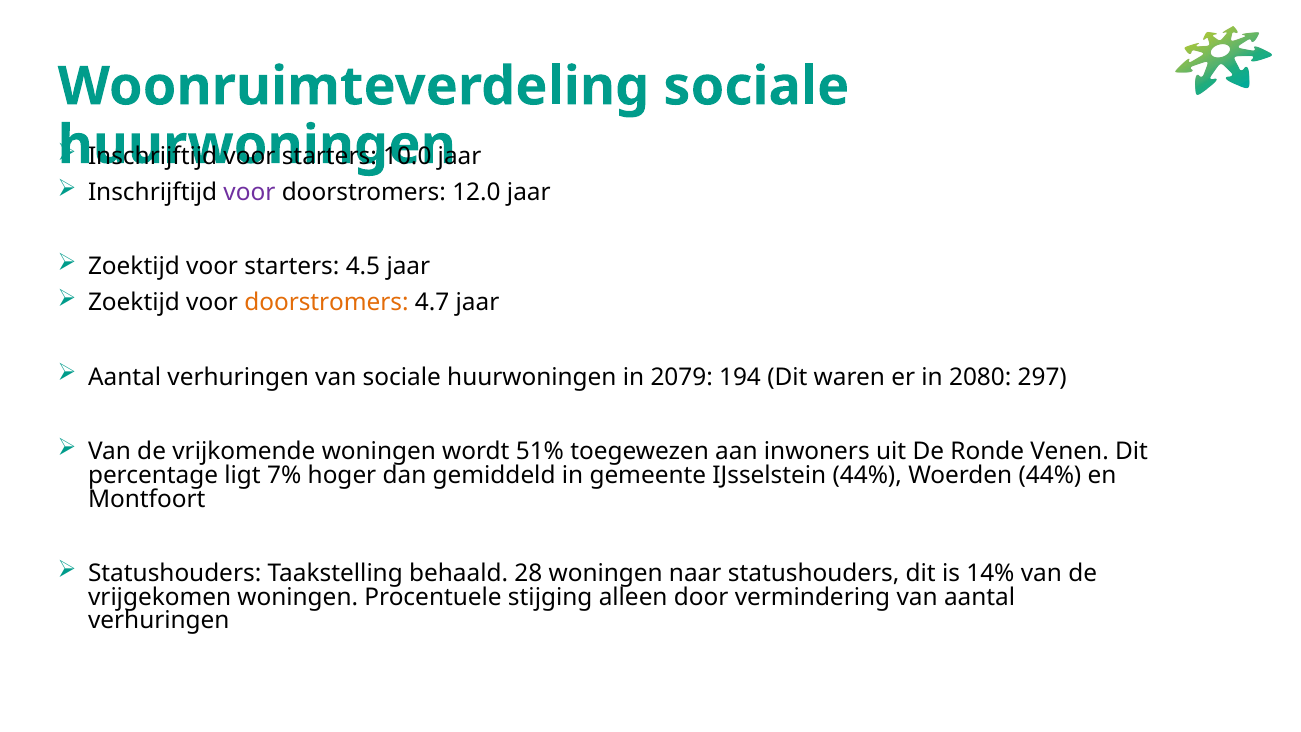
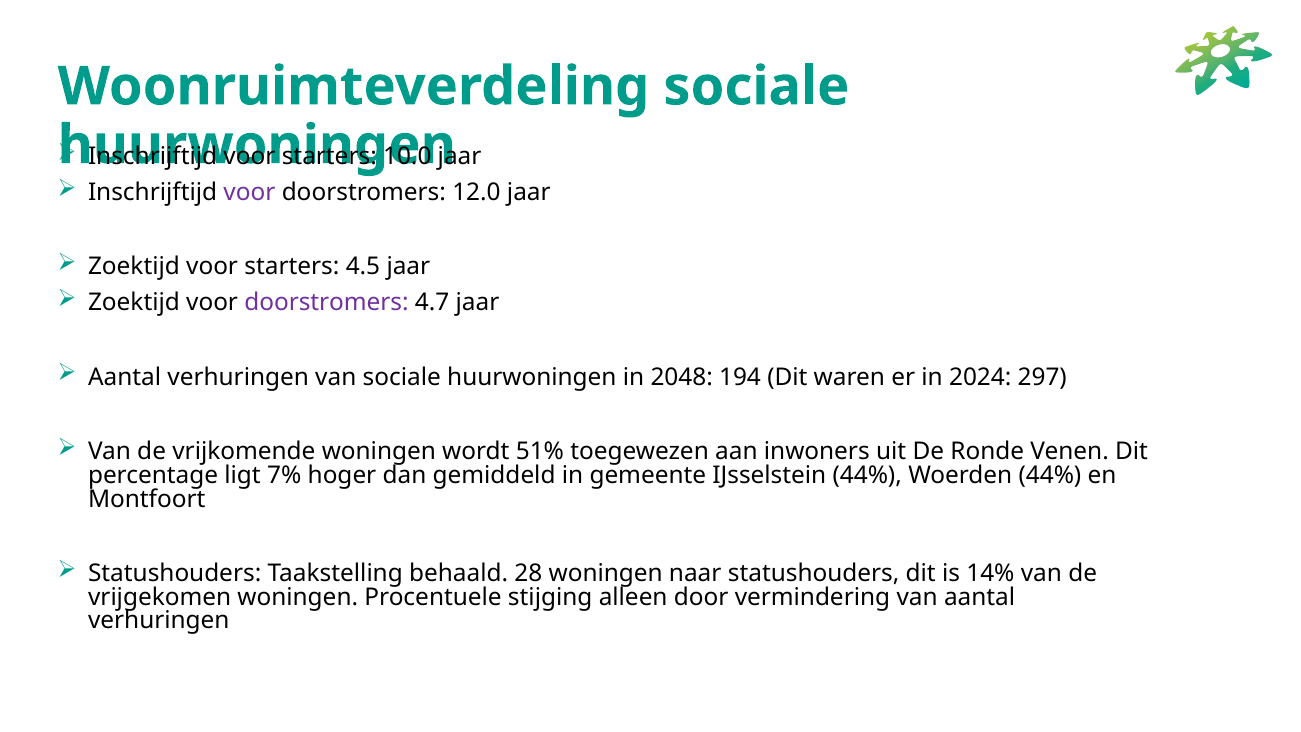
doorstromers colour: orange -> purple (326, 303)
2079: 2079 -> 2048 (682, 377)
2080: 2080 -> 2024 (980, 377)
